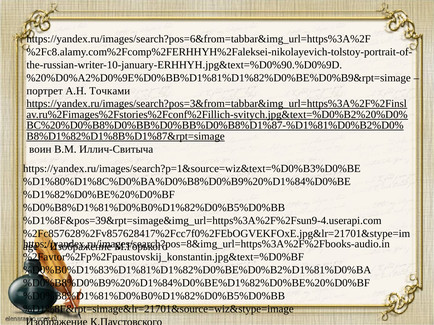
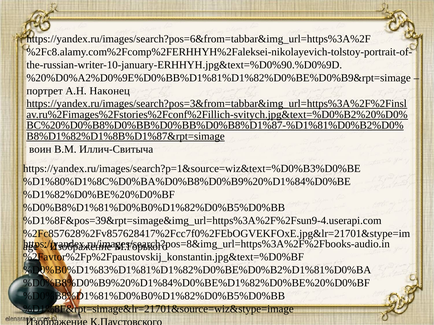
Точками: Точками -> Наконец (110, 91)
